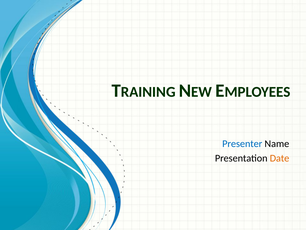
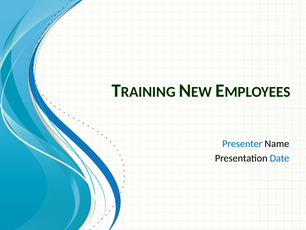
Date colour: orange -> blue (280, 158)
